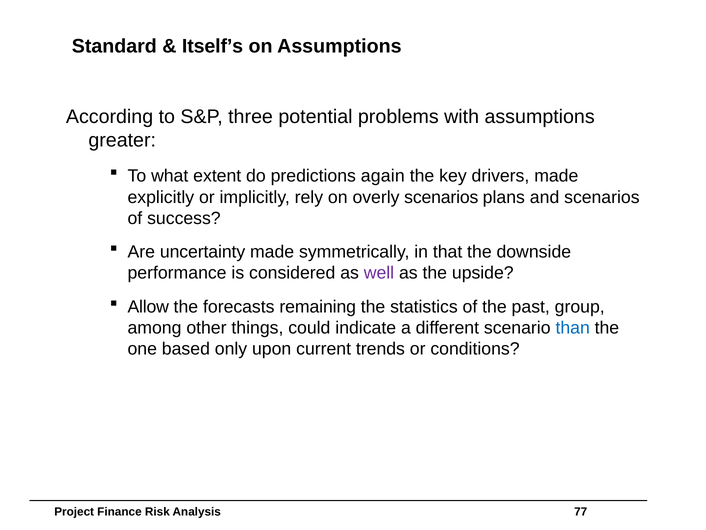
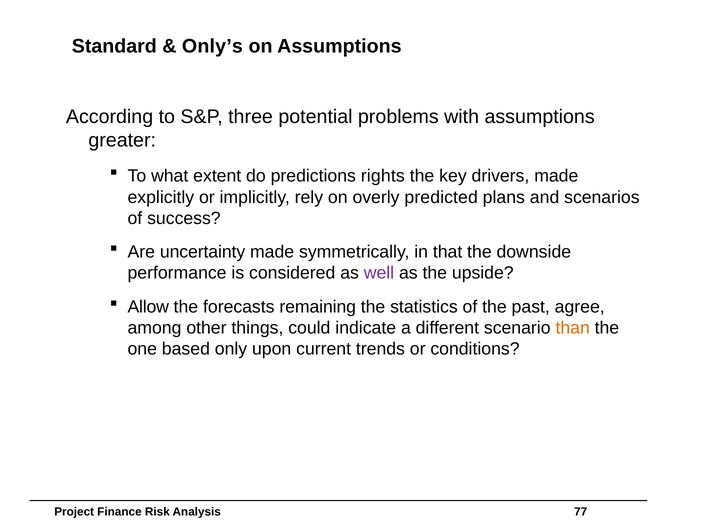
Itself’s: Itself’s -> Only’s (212, 46)
again: again -> rights (383, 176)
overly scenarios: scenarios -> predicted (441, 197)
group: group -> agree (580, 306)
than colour: blue -> orange (573, 328)
